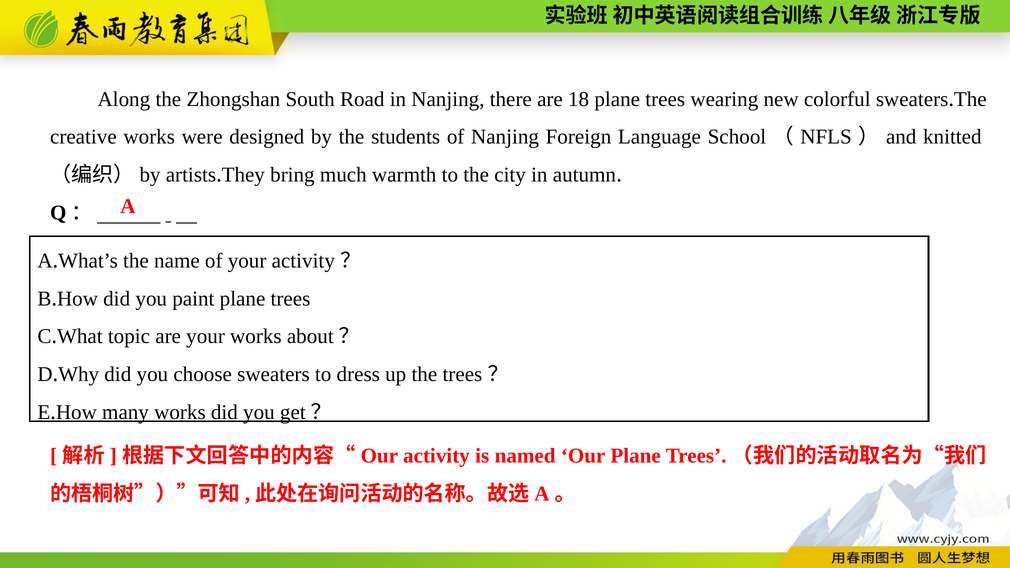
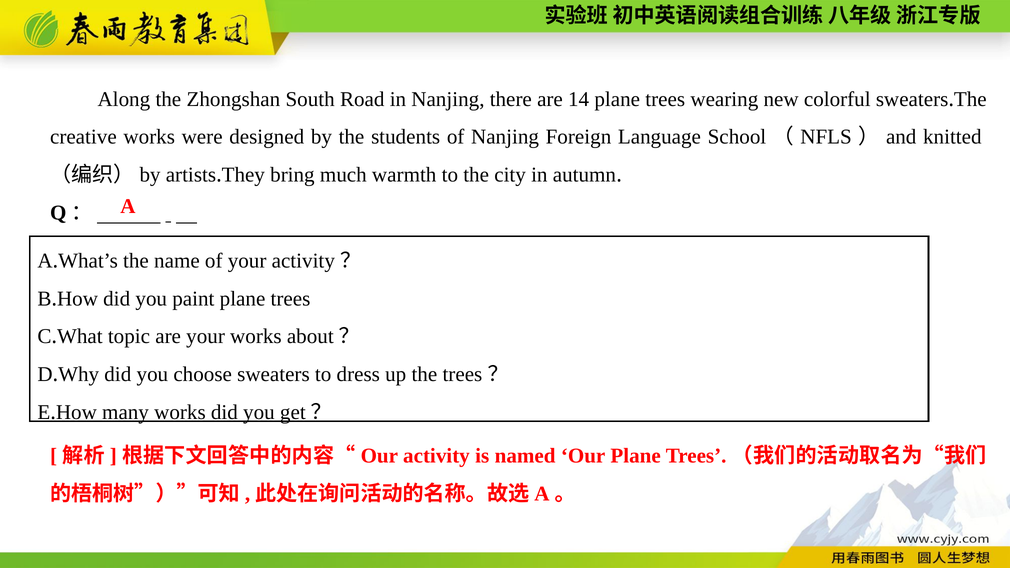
18: 18 -> 14 (579, 99)
